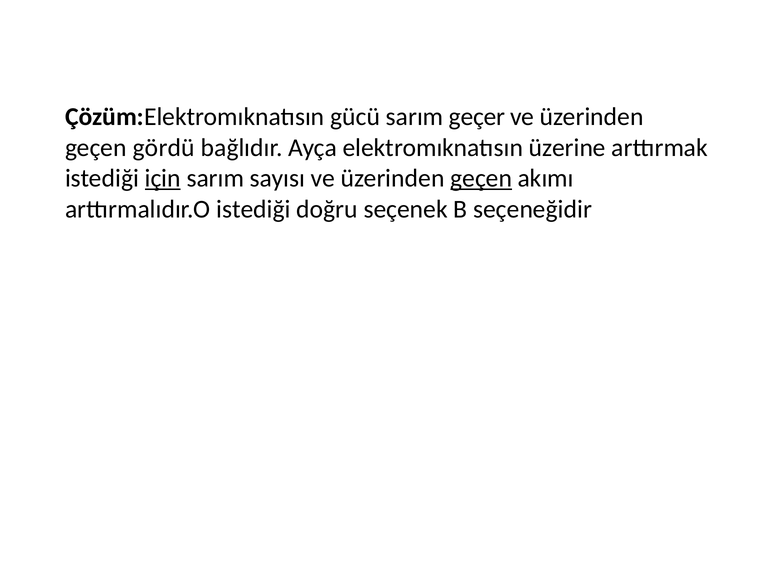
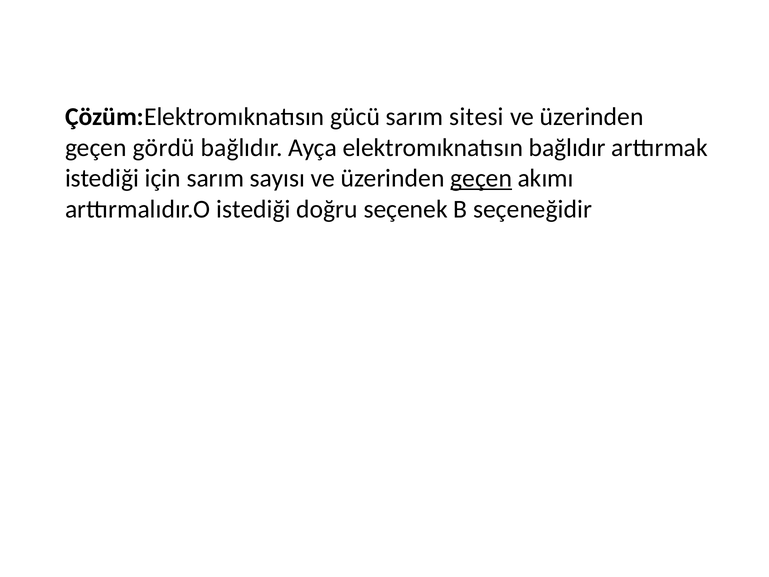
geçer: geçer -> sitesi (477, 117)
elektromıknatısın üzerine: üzerine -> bağlıdır (567, 148)
için underline: present -> none (163, 178)
